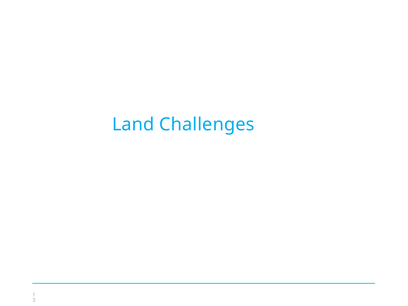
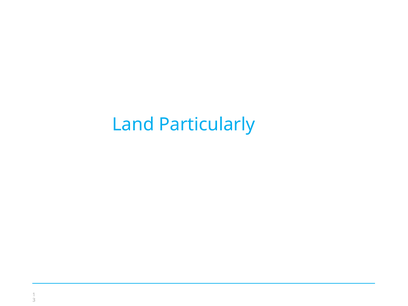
Challenges: Challenges -> Particularly (207, 124)
